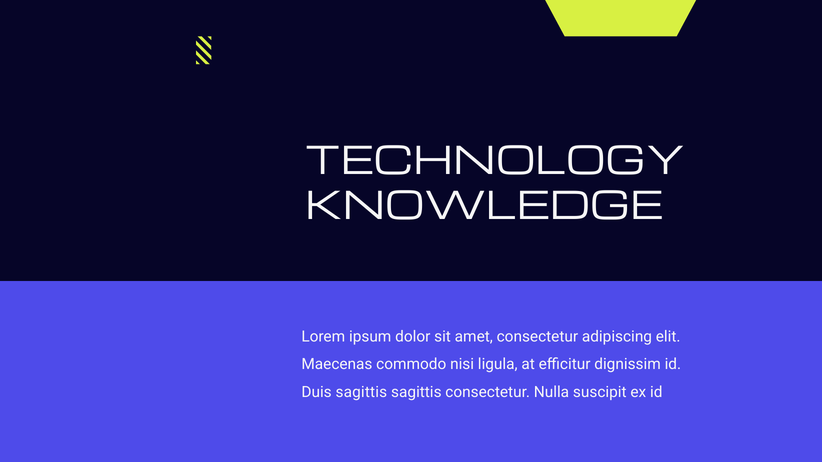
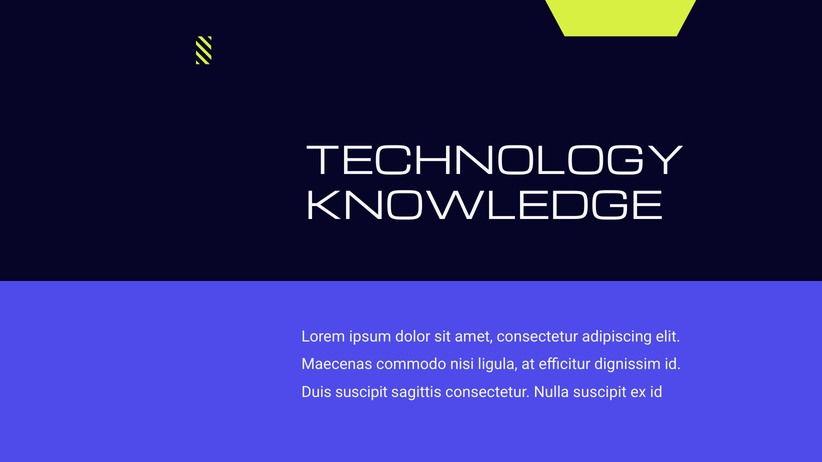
Duis sagittis: sagittis -> suscipit (361, 392)
